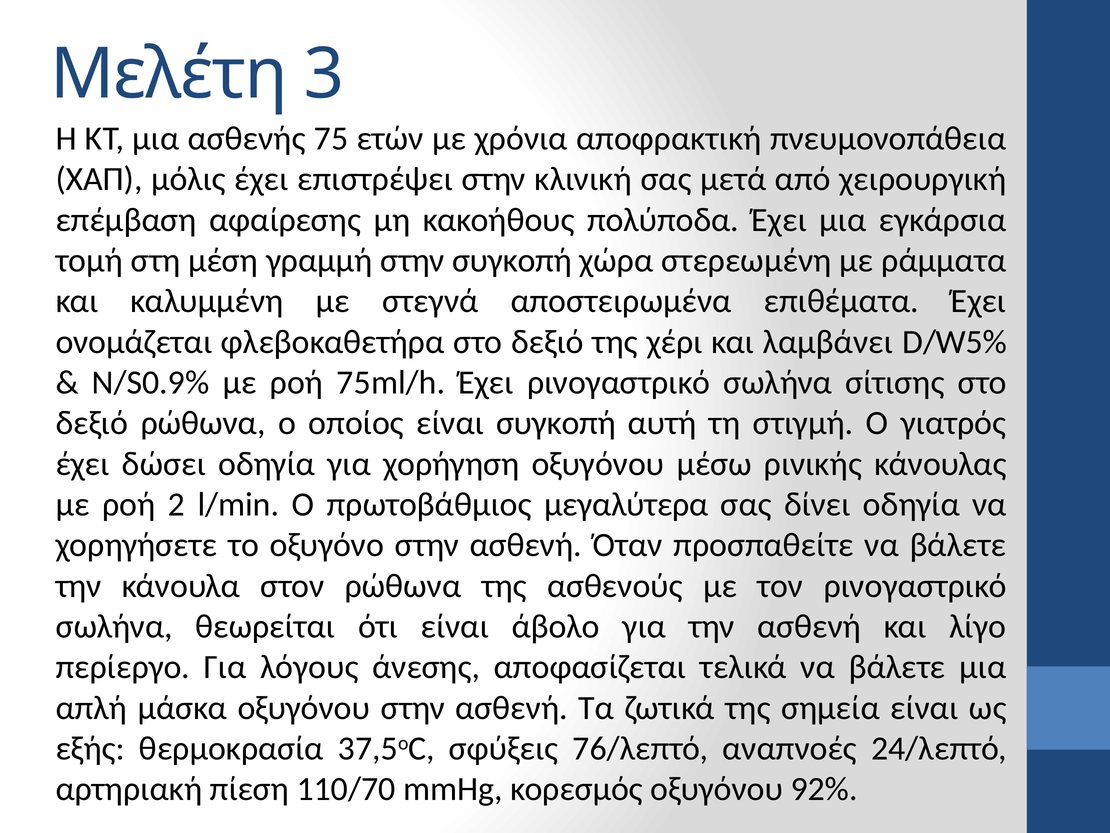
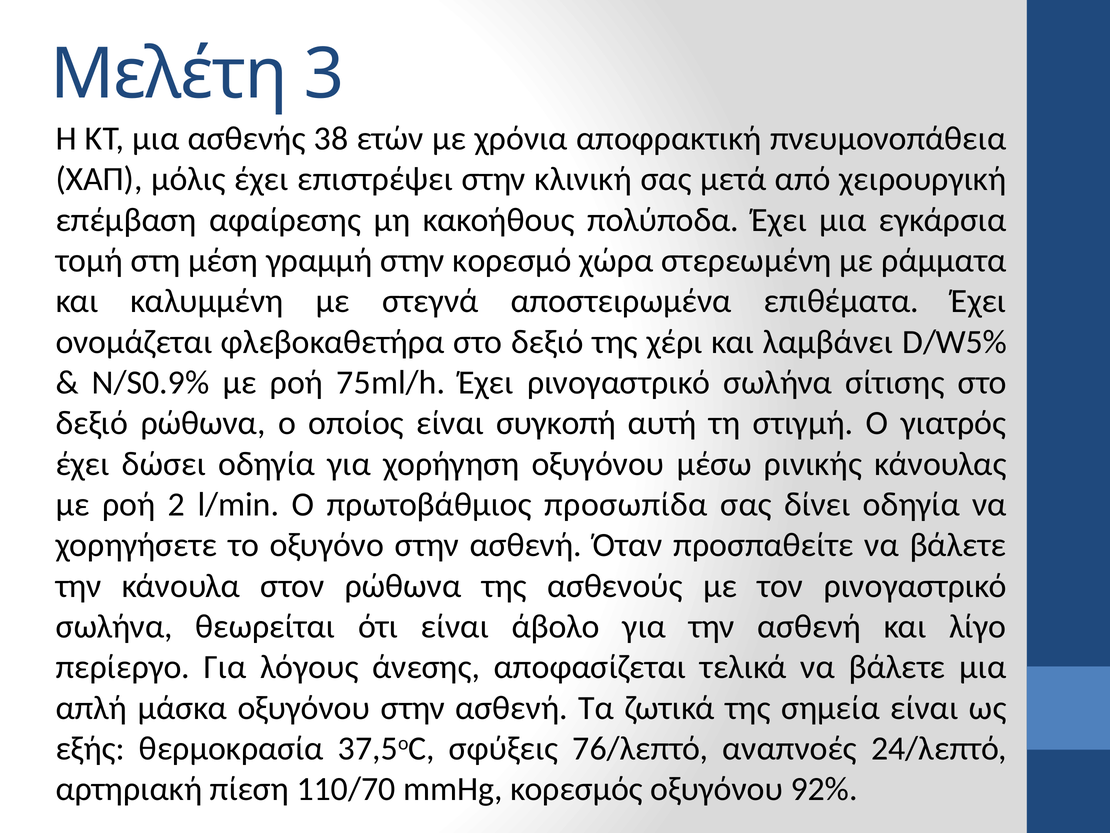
75: 75 -> 38 (331, 139)
στην συγκοπή: συγκοπή -> κορεσμό (512, 260)
μεγαλύτερα: μεγαλύτερα -> προσωπίδα (626, 504)
